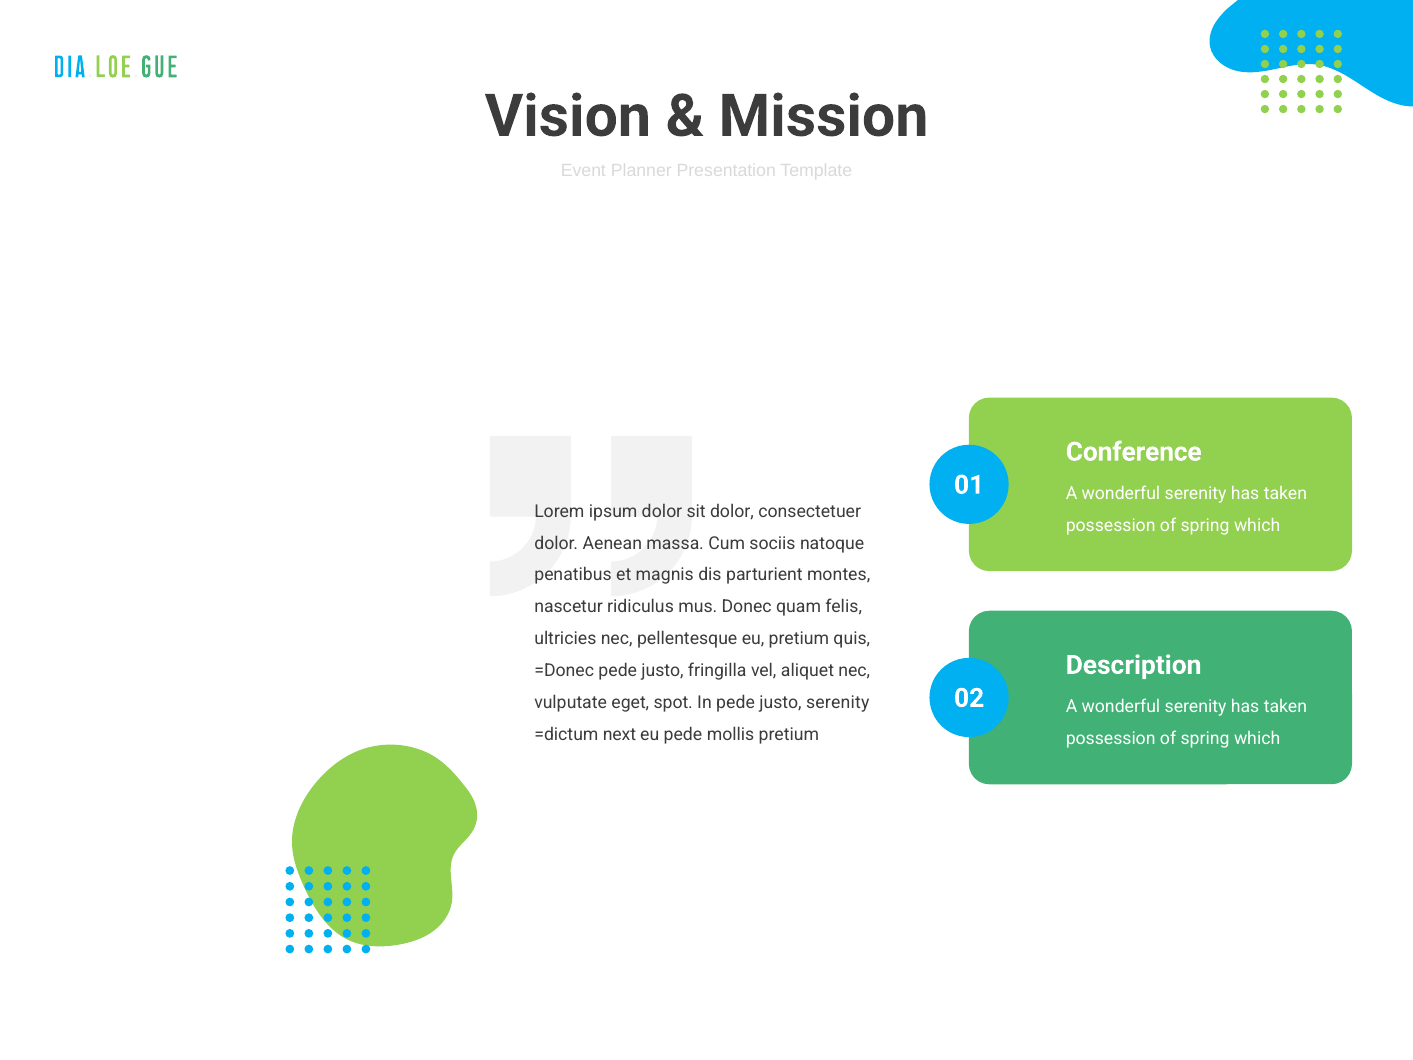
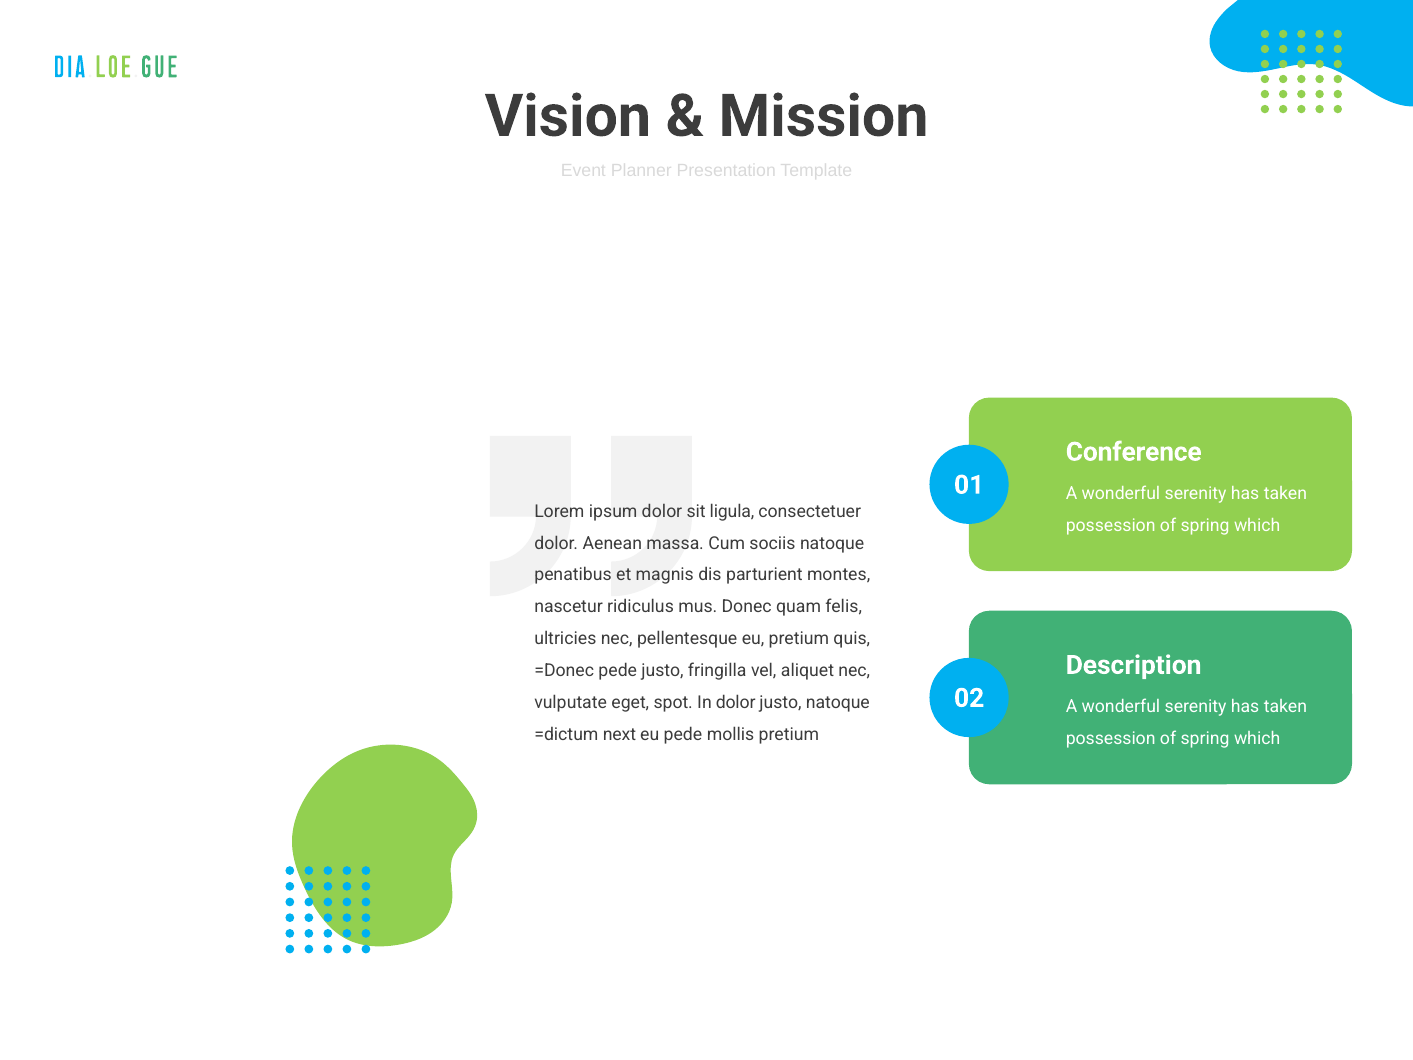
sit dolor: dolor -> ligula (732, 511)
In pede: pede -> dolor (736, 702)
justo serenity: serenity -> natoque (838, 702)
